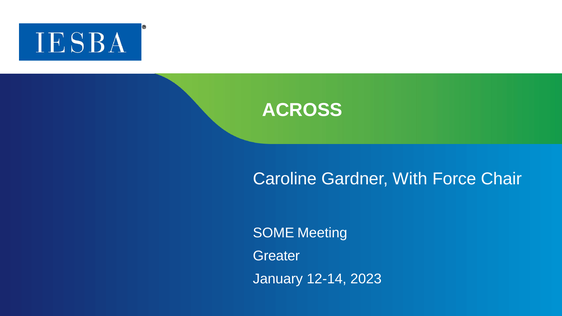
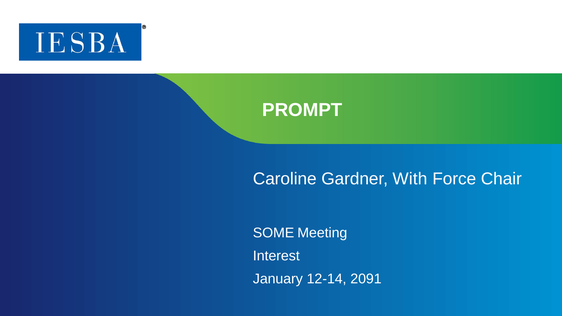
ACROSS: ACROSS -> PROMPT (302, 110)
Greater: Greater -> Interest (276, 256)
2023: 2023 -> 2091 (366, 279)
